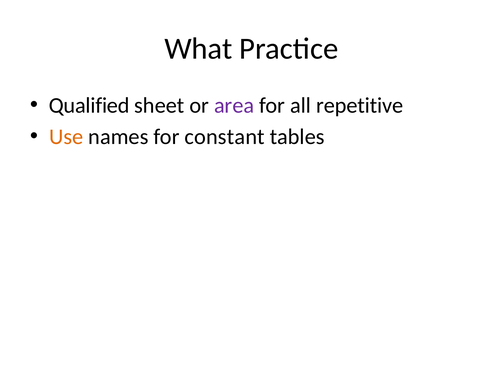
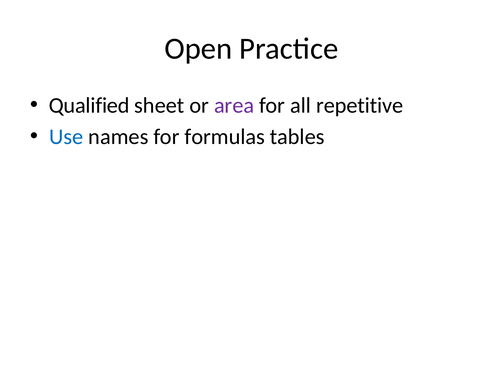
What: What -> Open (198, 49)
Use colour: orange -> blue (66, 137)
constant: constant -> formulas (225, 137)
